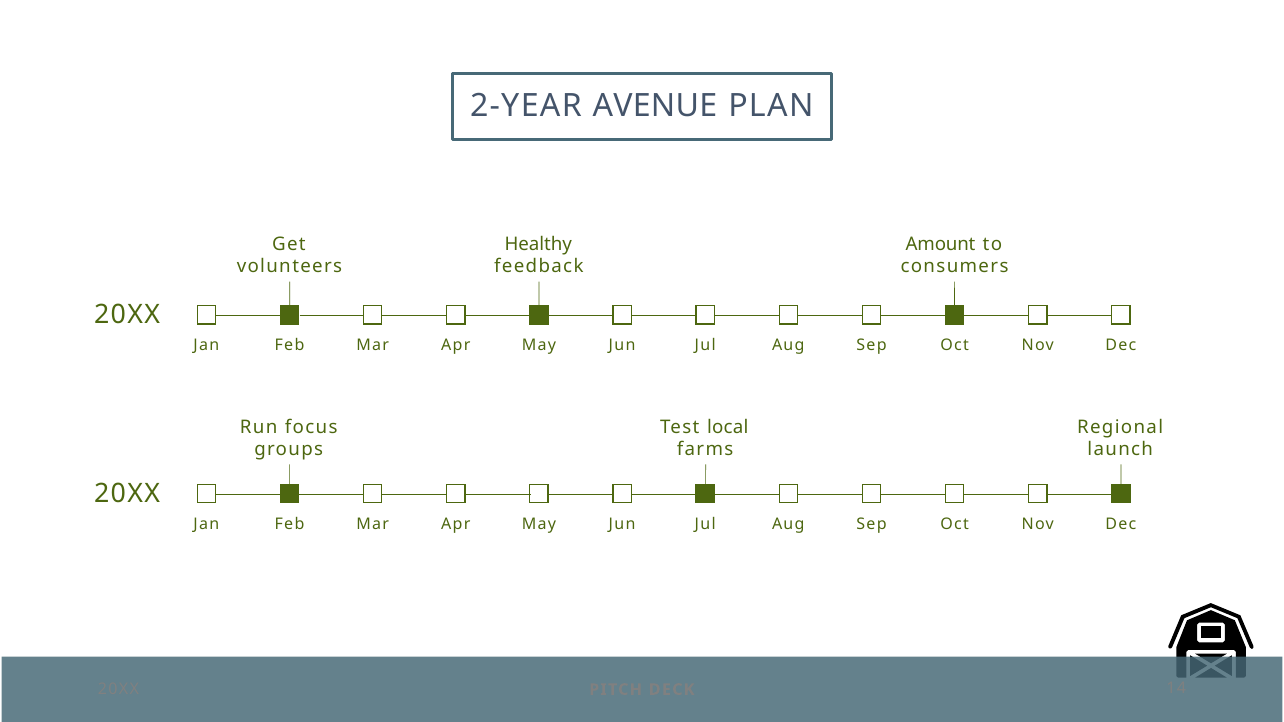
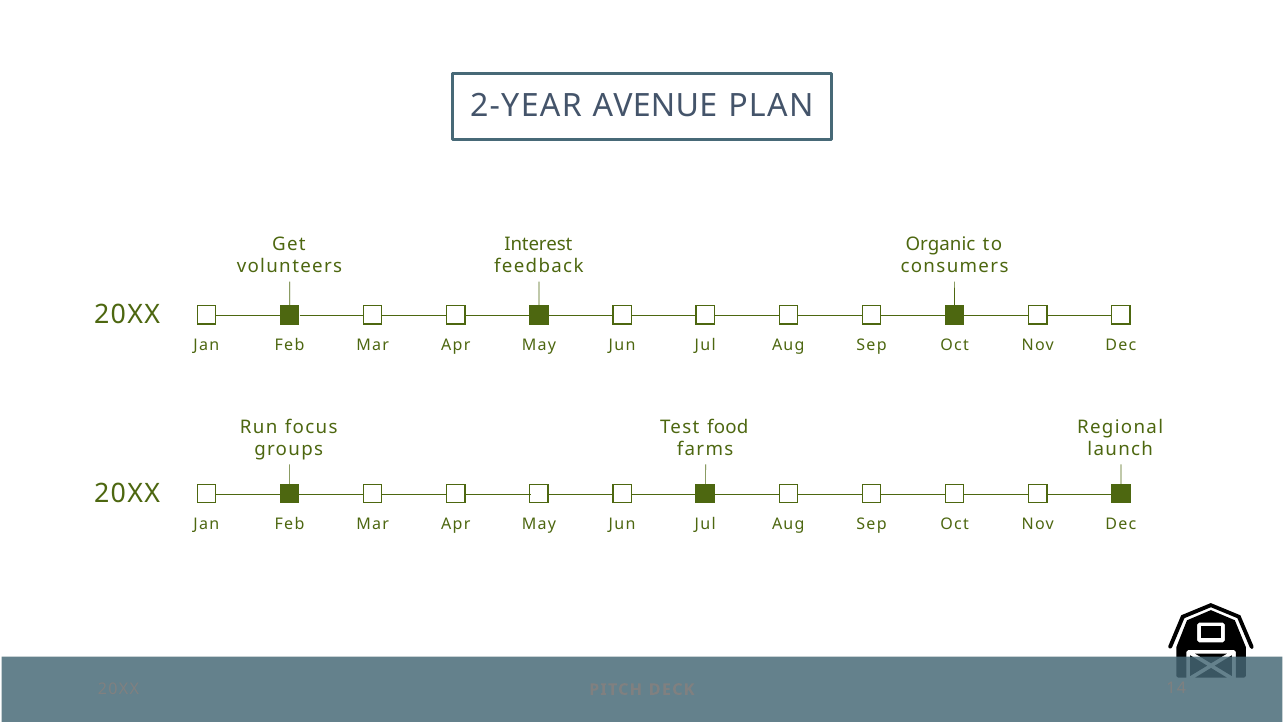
Healthy: Healthy -> Interest (538, 244)
Amount: Amount -> Organic (940, 244)
local: local -> food (728, 427)
